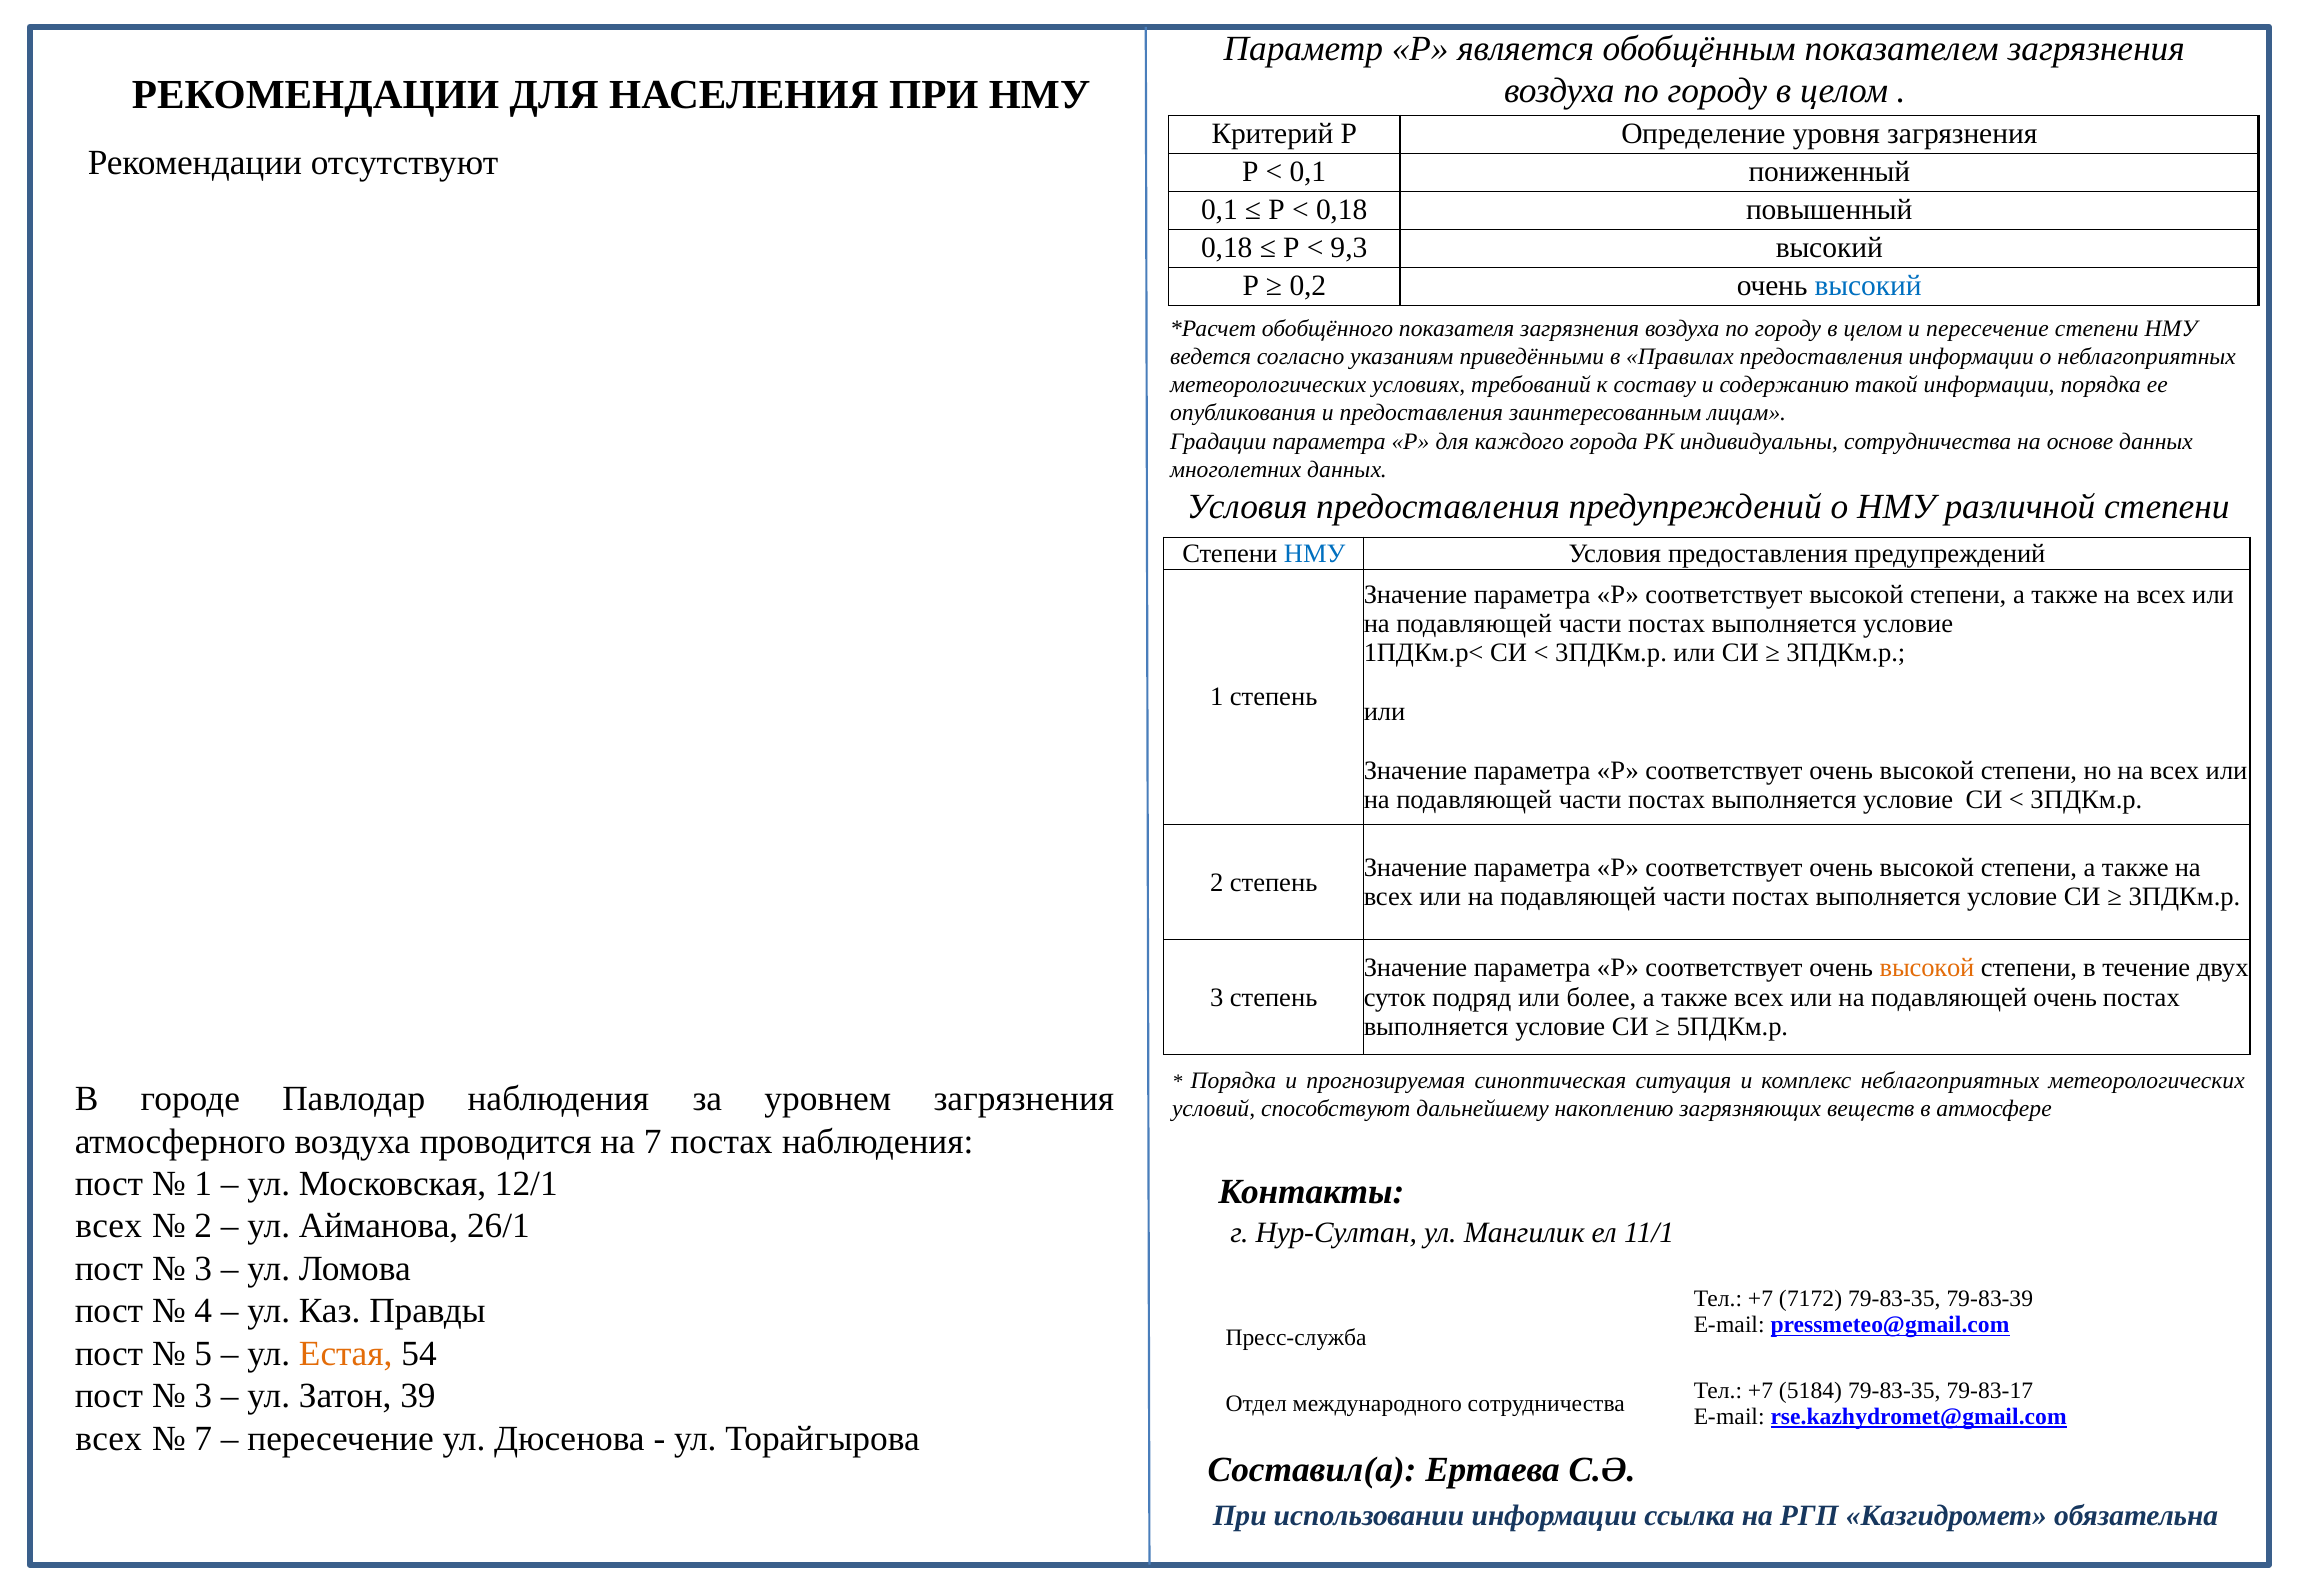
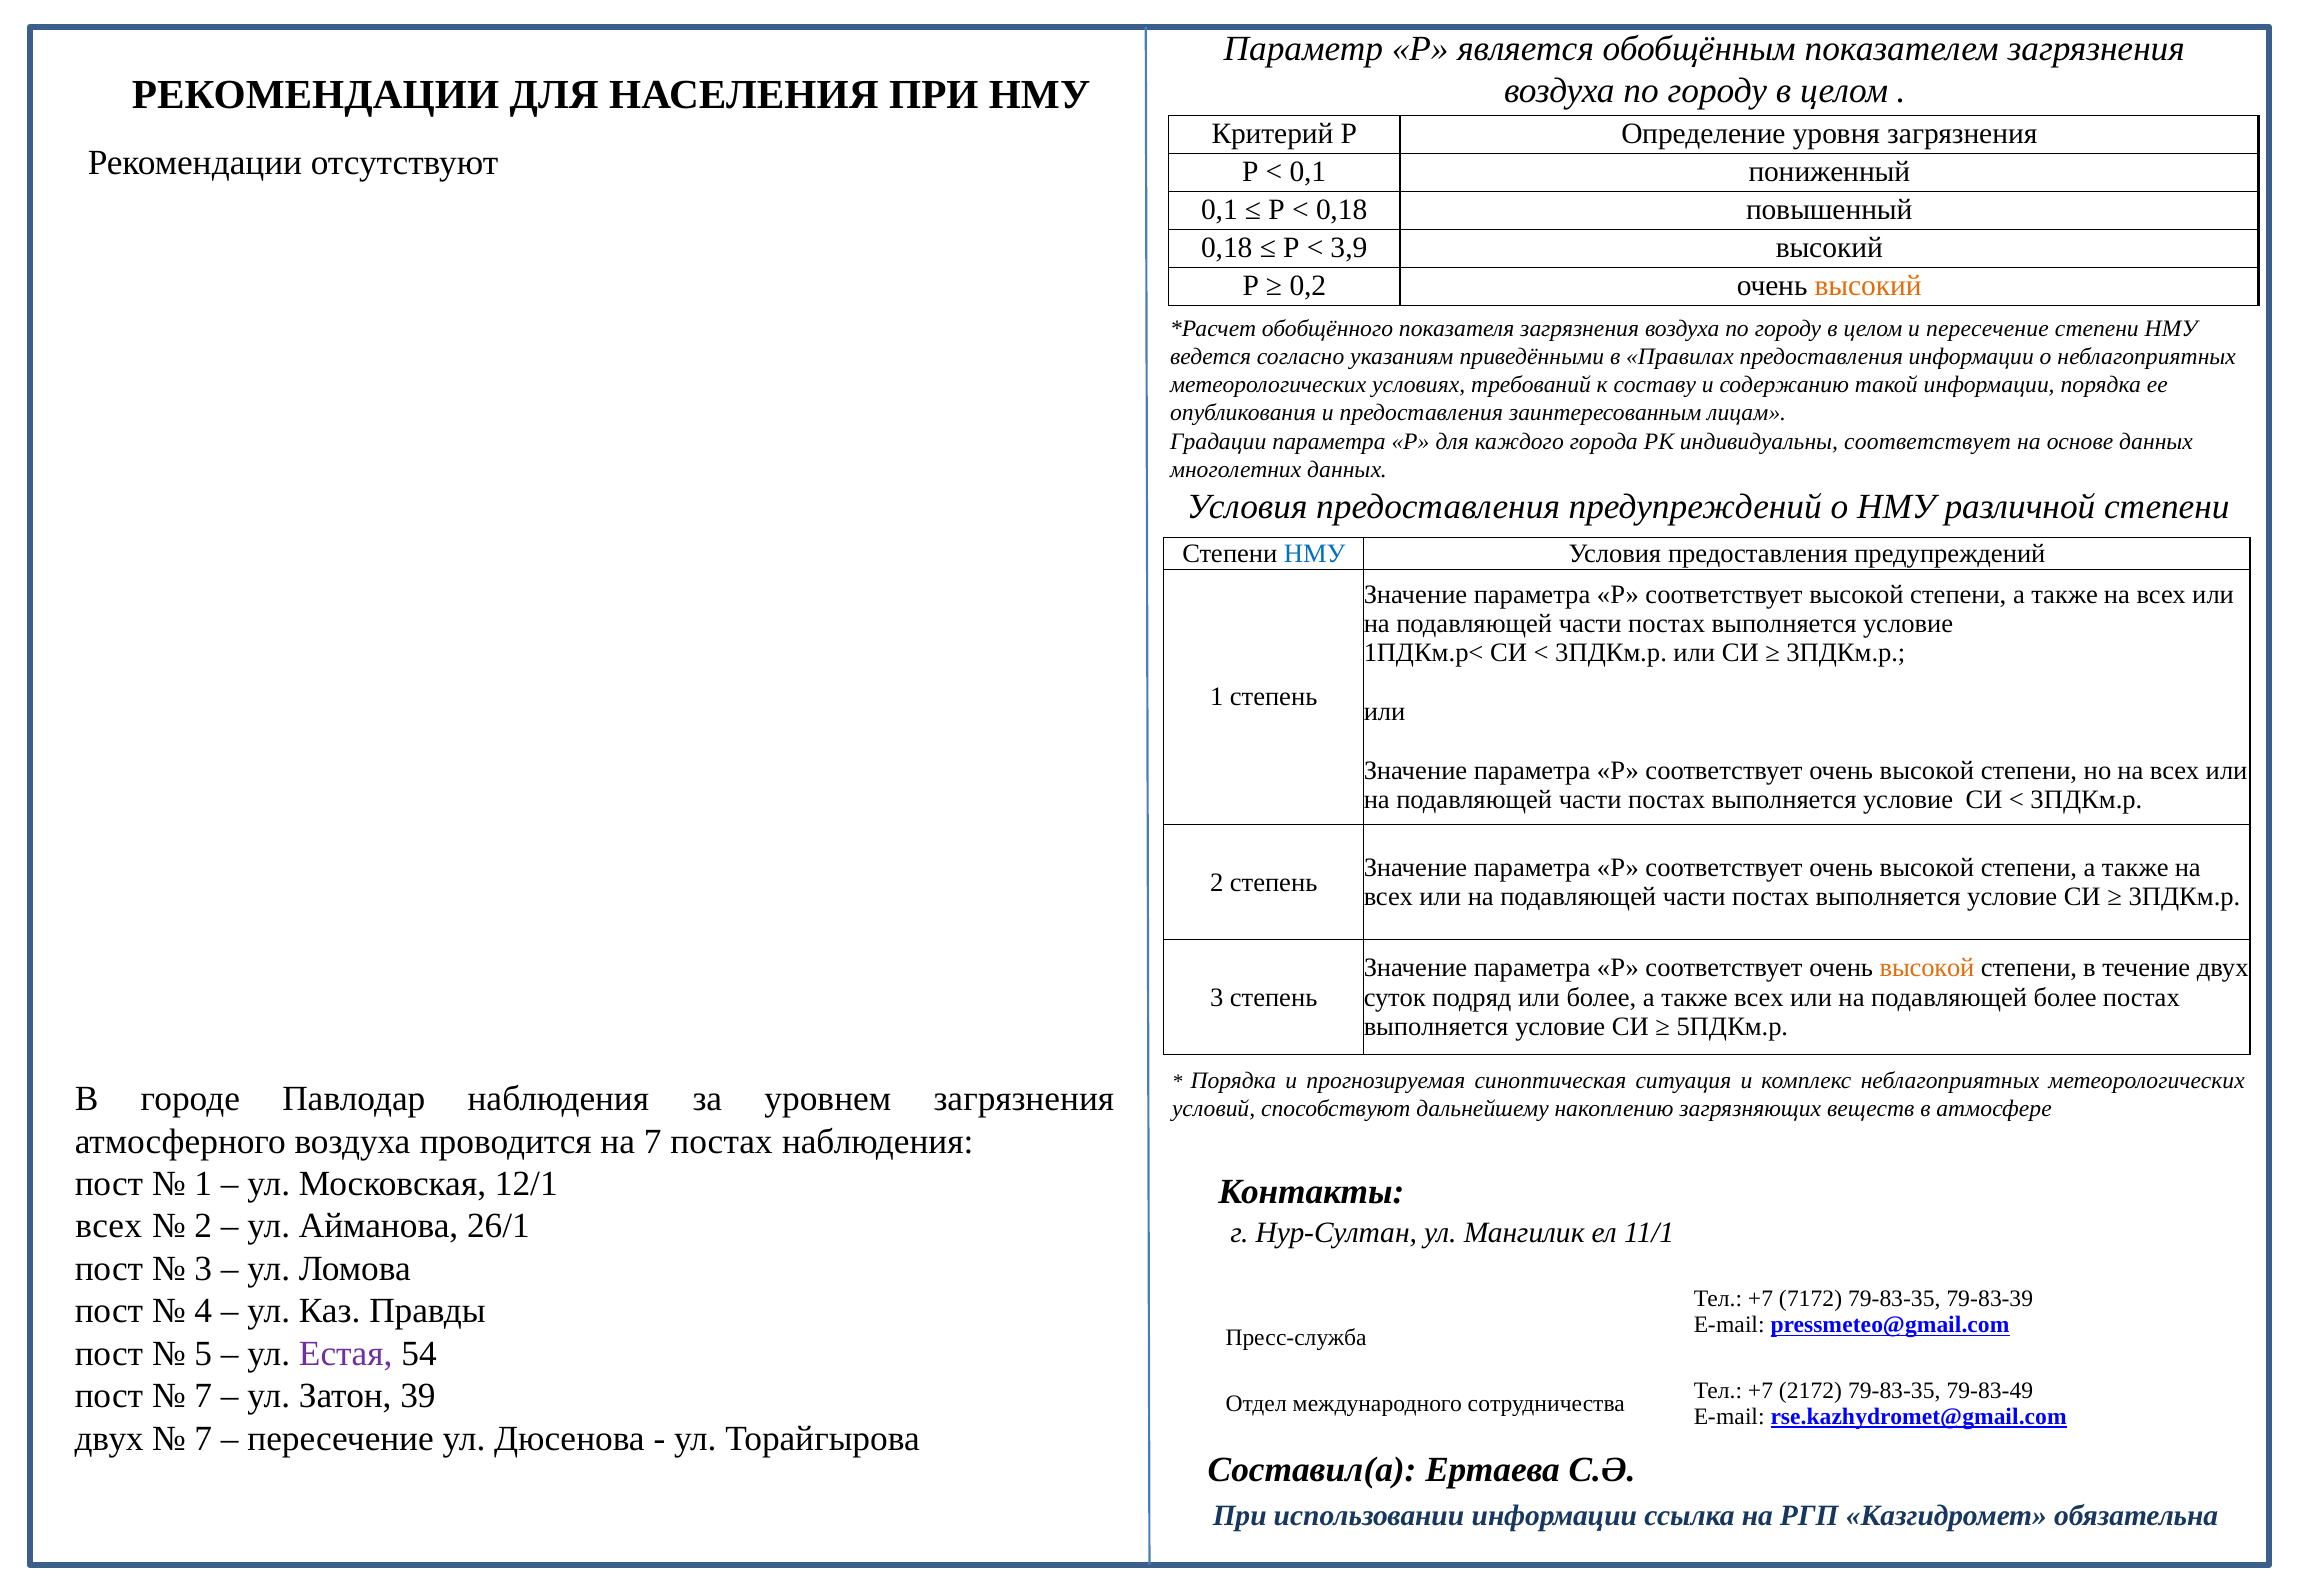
9,3: 9,3 -> 3,9 (1349, 248)
высокий colour: blue -> orange (1868, 286)
индивидуальны сотрудничества: сотрудничества -> соответствует (1928, 441)
подавляющей очень: очень -> более (2065, 997)
Естая colour: orange -> purple (346, 1353)
5184: 5184 -> 2172 (1810, 1390)
79-83-17: 79-83-17 -> 79-83-49 (1990, 1390)
3: 3 -> 7 (203, 1396)
всех: всех -> двух (109, 1438)
